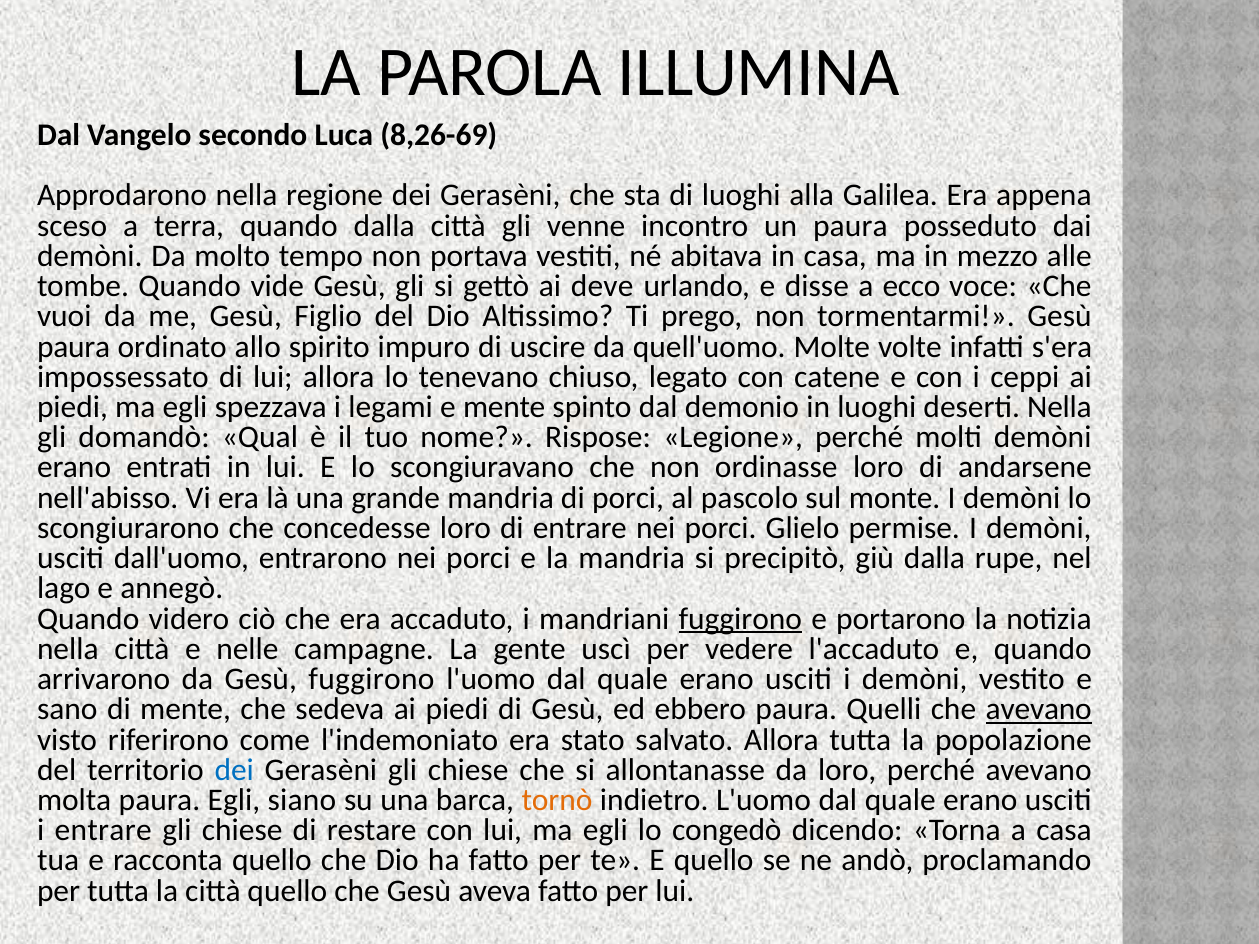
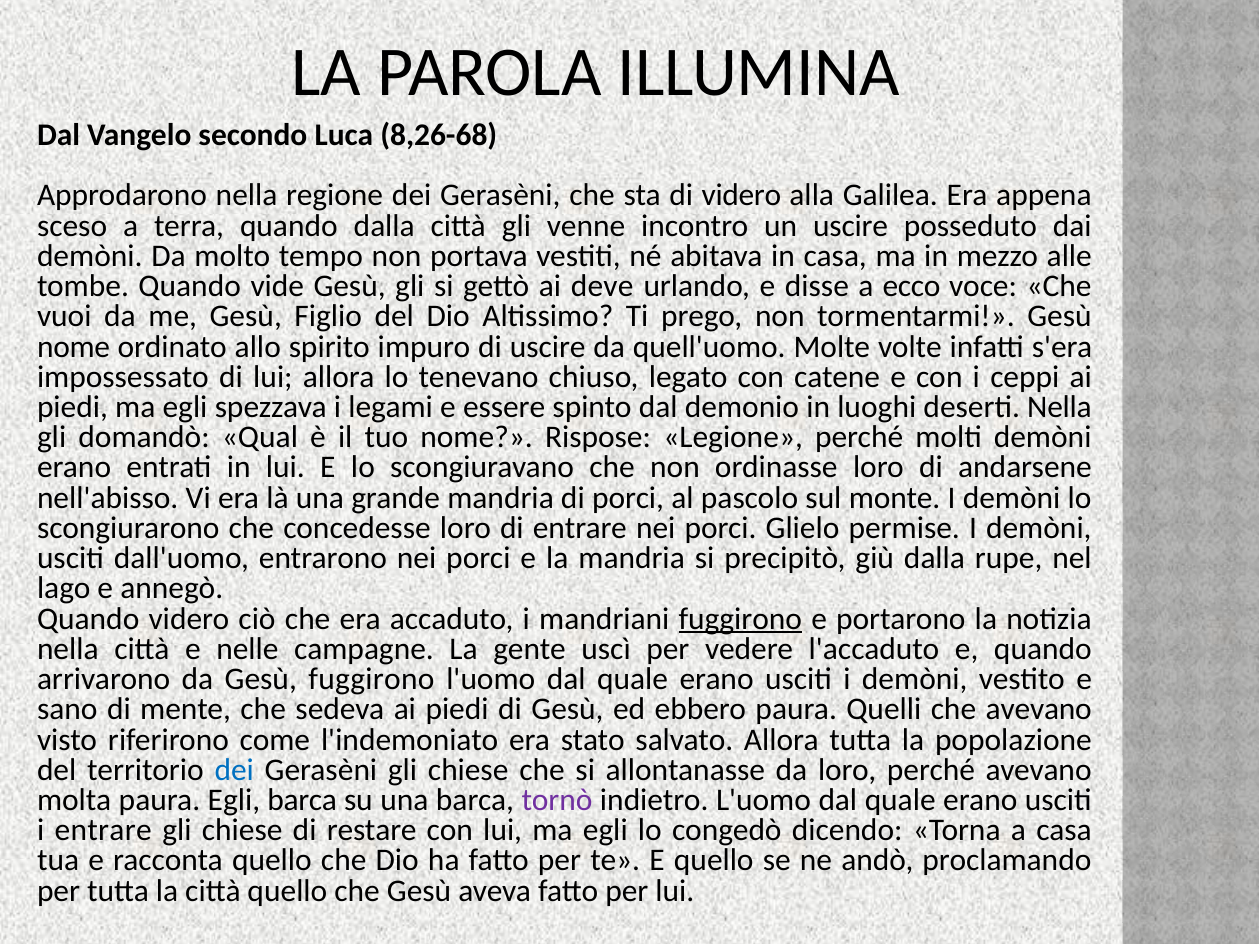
8,26-69: 8,26-69 -> 8,26-68 (439, 135)
di luoghi: luoghi -> videro (741, 196)
un paura: paura -> uscire (851, 226)
paura: paura -> nome (74, 347)
e mente: mente -> essere (504, 407)
avevano underline: present -> none (1039, 710)
Egli siano: siano -> barca (302, 800)
tornò colour: orange -> purple (557, 800)
